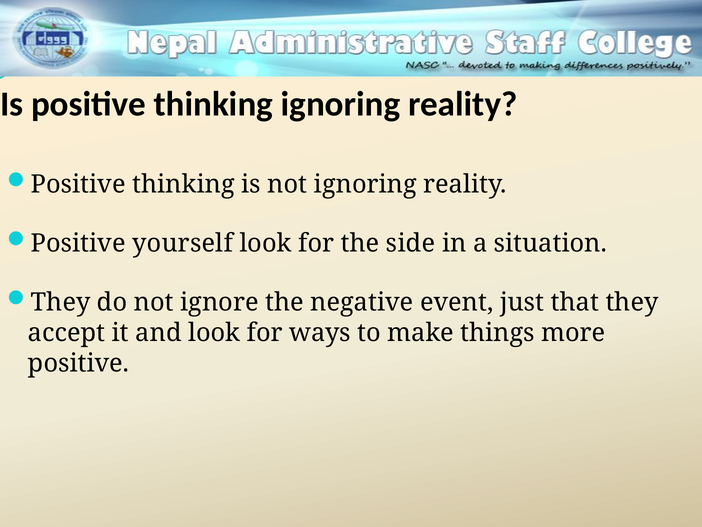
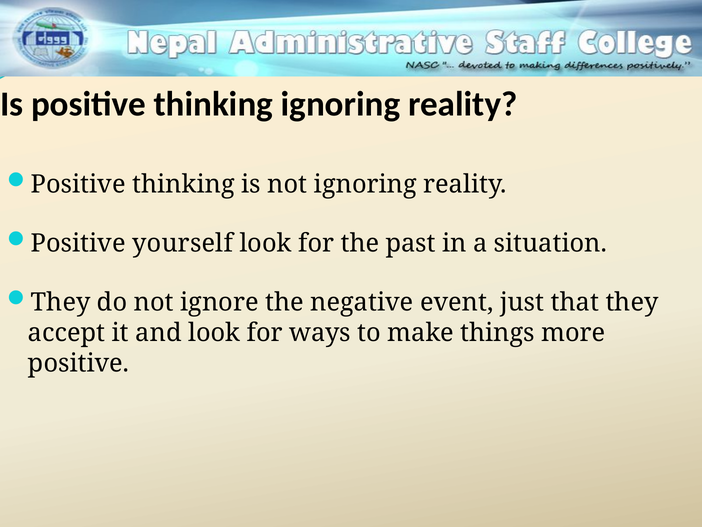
side: side -> past (411, 243)
